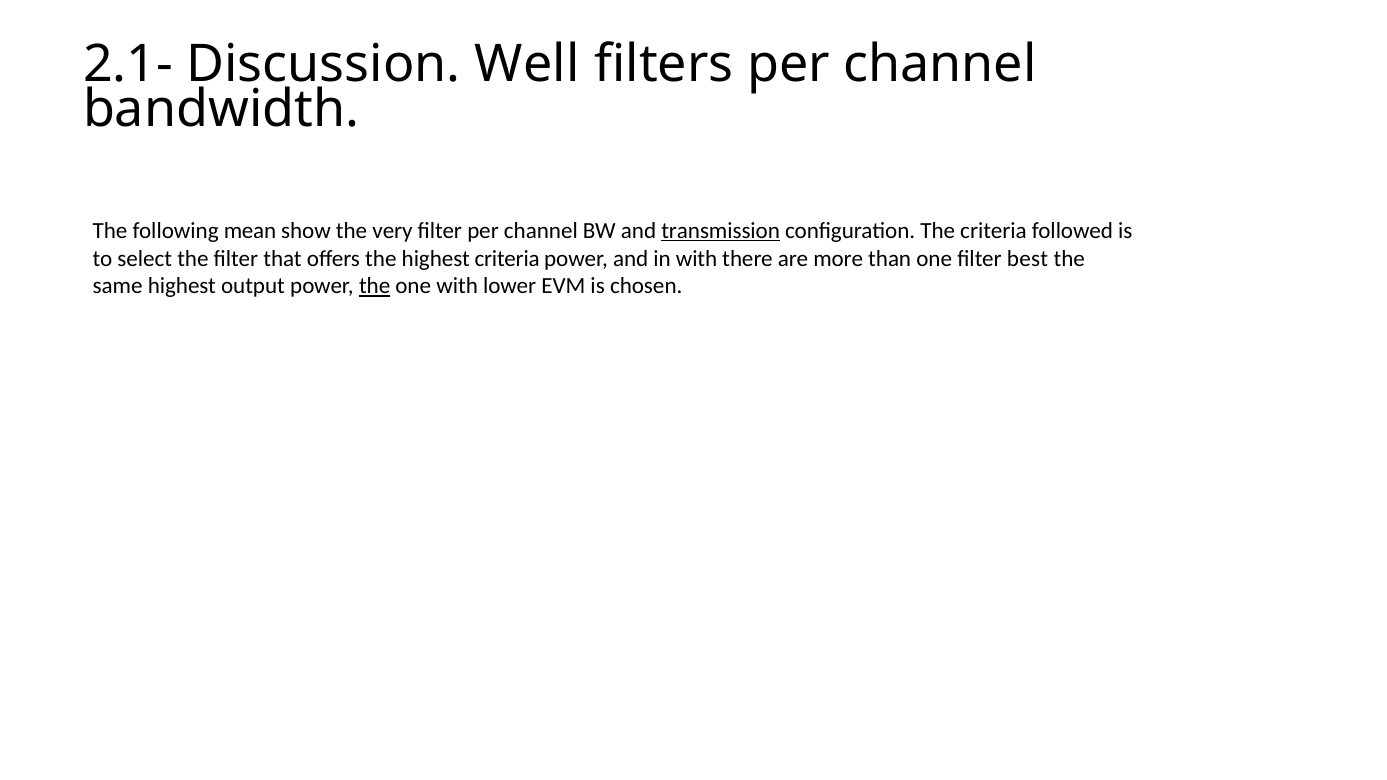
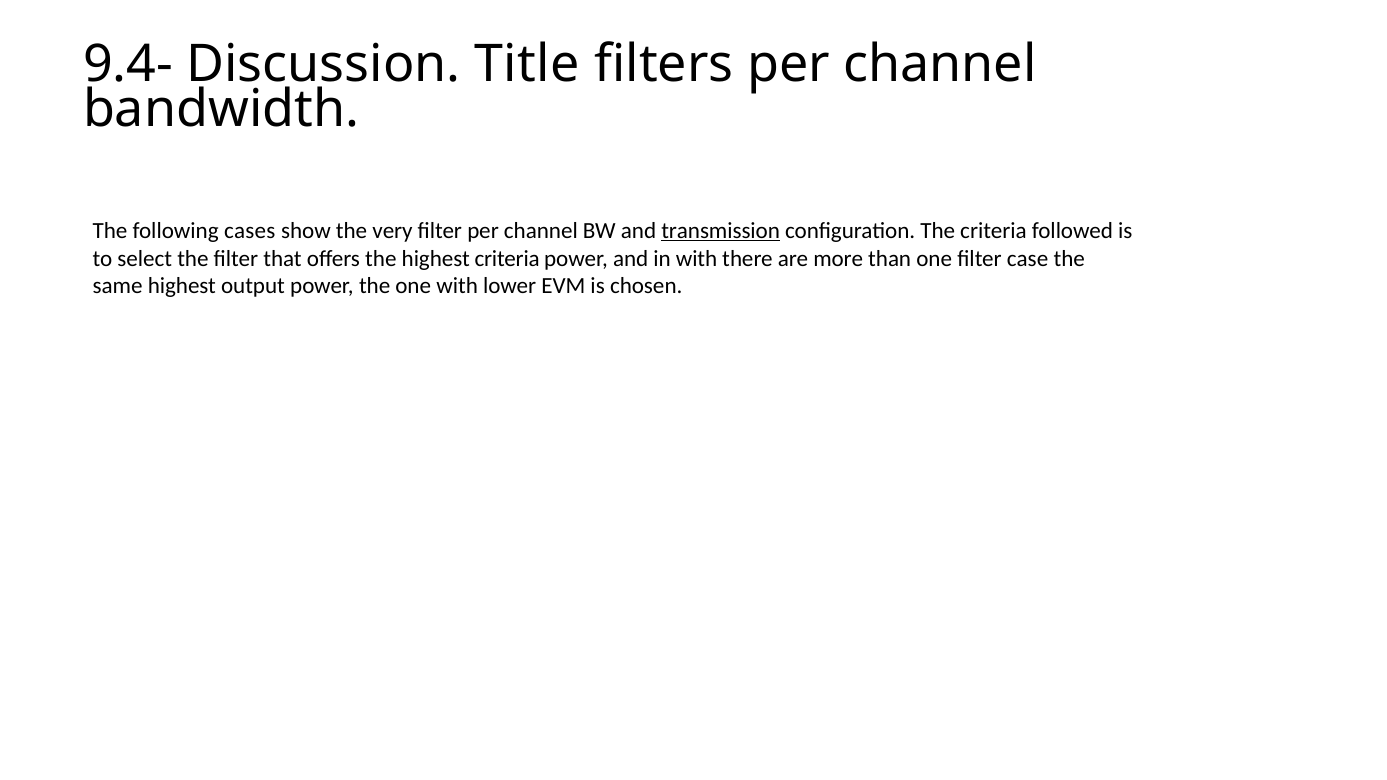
2.1-: 2.1- -> 9.4- (128, 65)
Well: Well -> Title (527, 65)
mean: mean -> cases (250, 231)
best: best -> case (1028, 259)
the underline: present -> none (375, 286)
